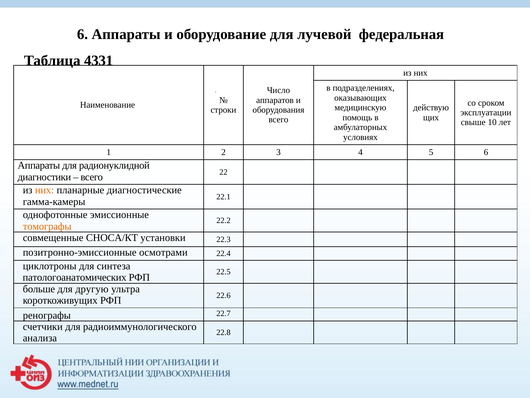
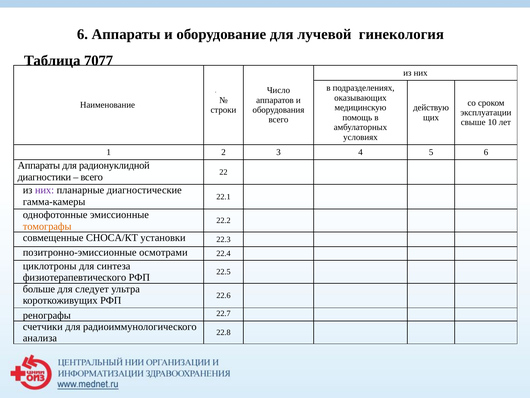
федеральная: федеральная -> гинекология (401, 34)
4331: 4331 -> 7077 (99, 61)
них colour: orange -> purple (45, 190)
патологоанатомических: патологоанатомических -> физиотерапевтического (75, 277)
другую: другую -> следует (92, 289)
